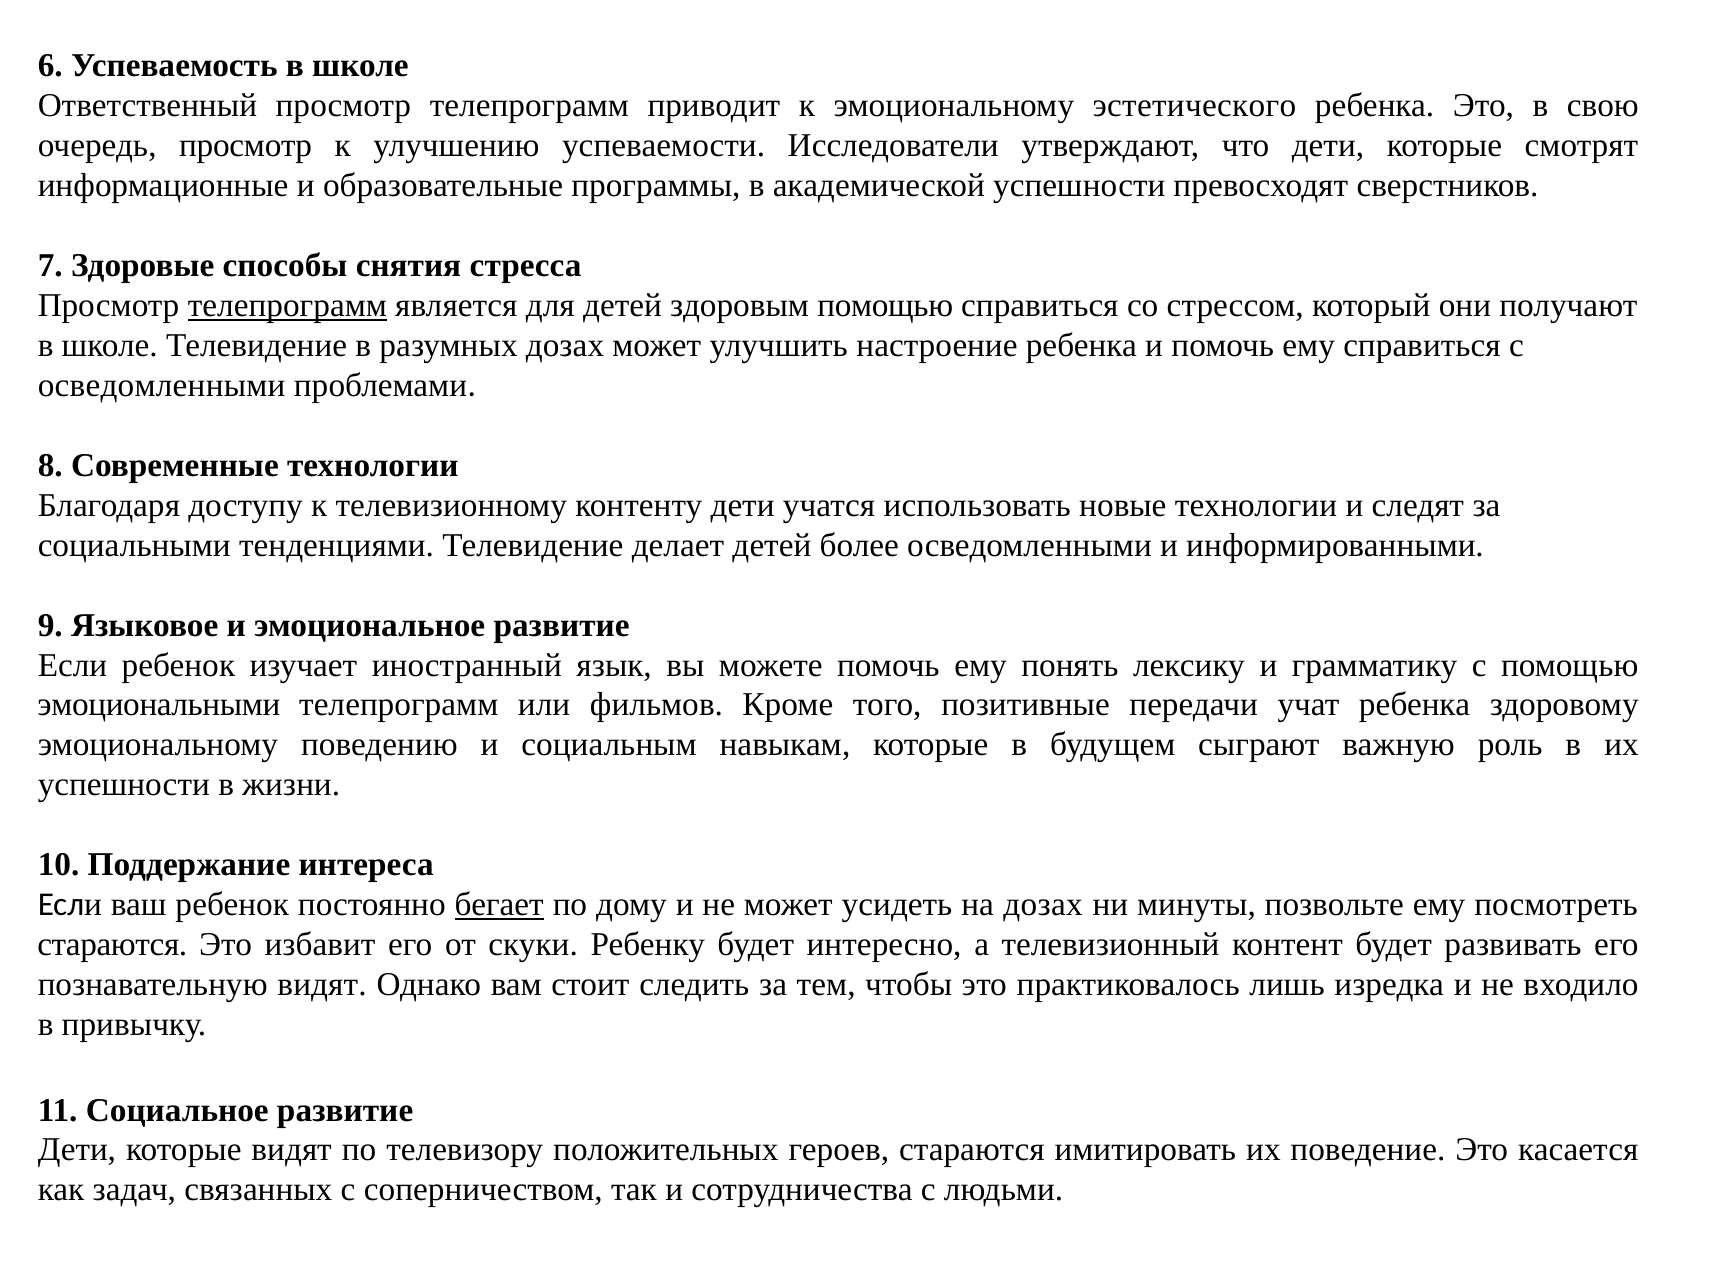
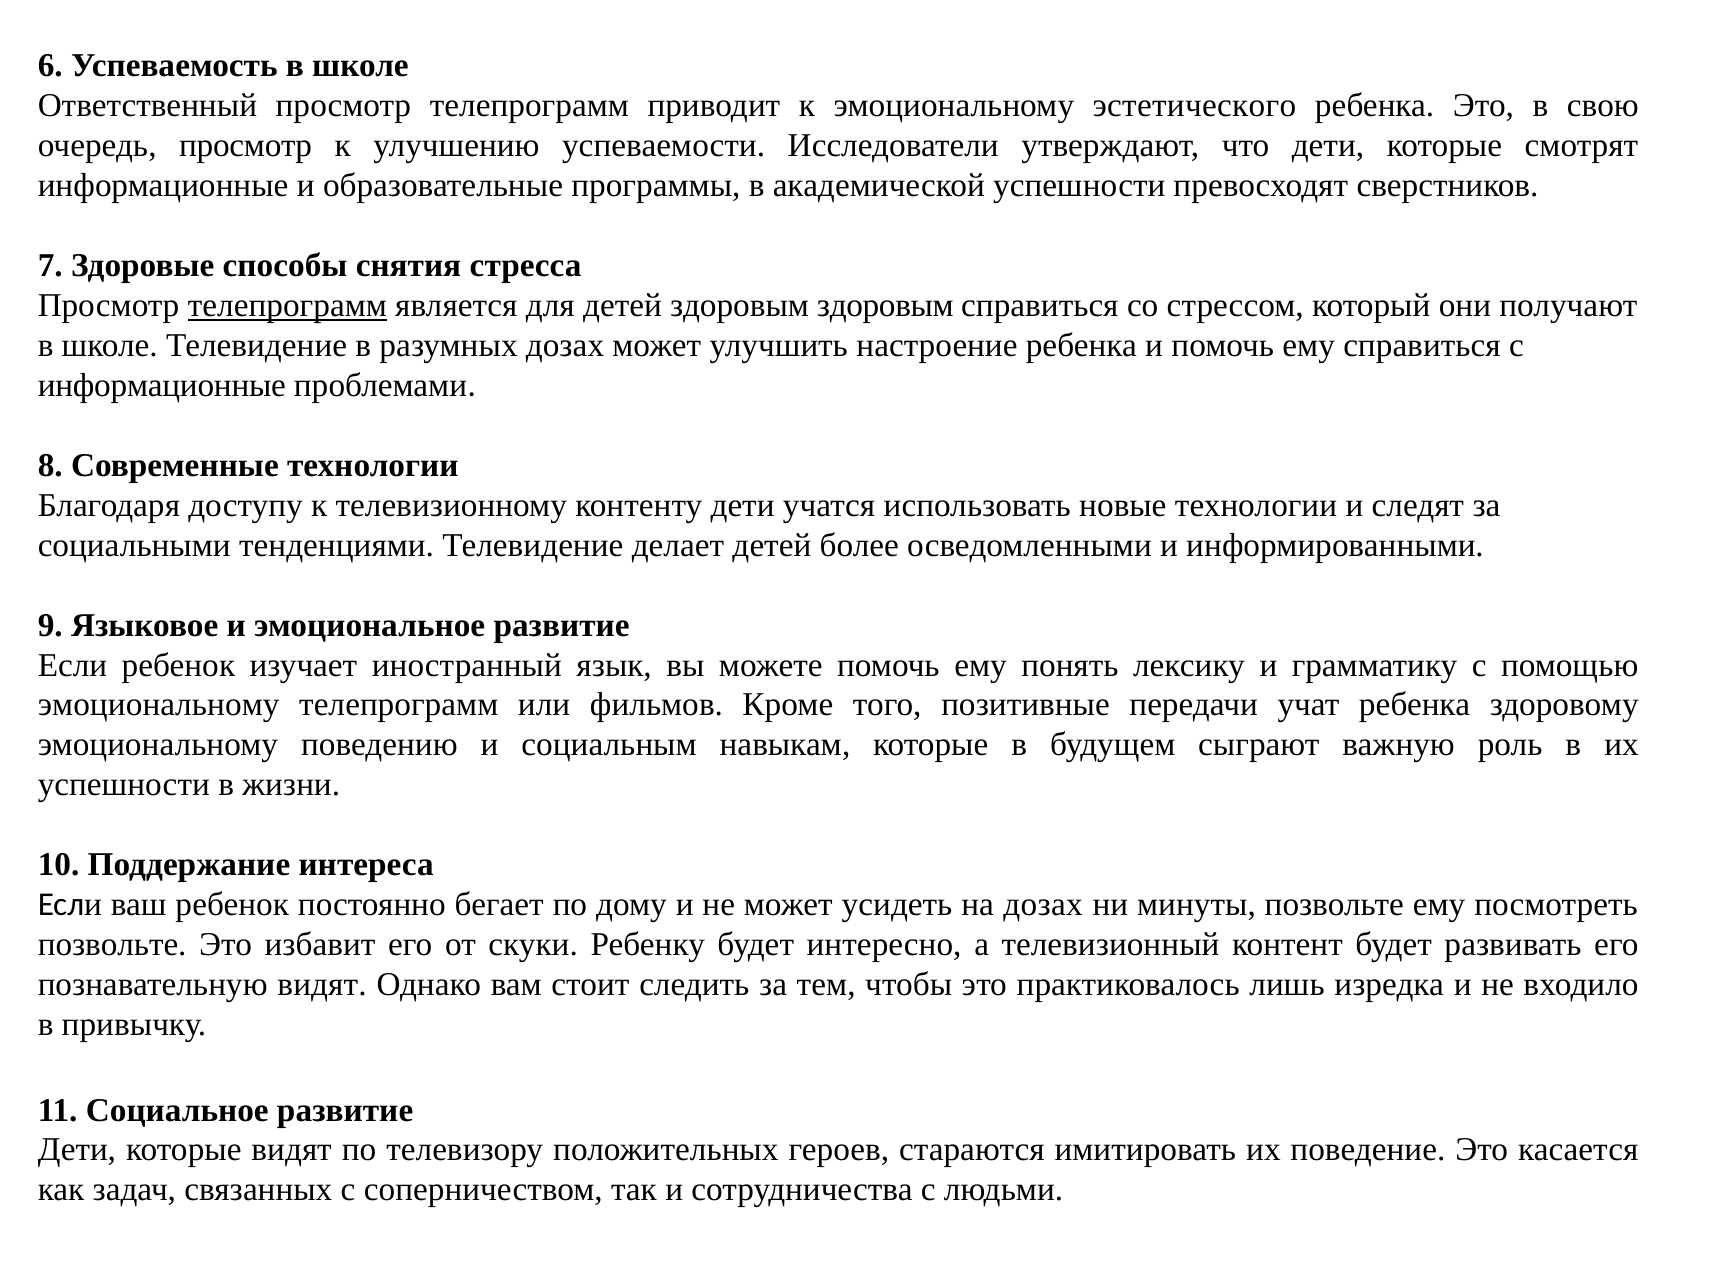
здоровым помощью: помощью -> здоровым (885, 306)
осведомленными: осведомленными -> информационные (162, 385)
эмоциональными: эмоциональными -> эмоциональному (159, 705)
бегает underline: present -> none (499, 904)
стараются: стараются -> позвольте (112, 944)
